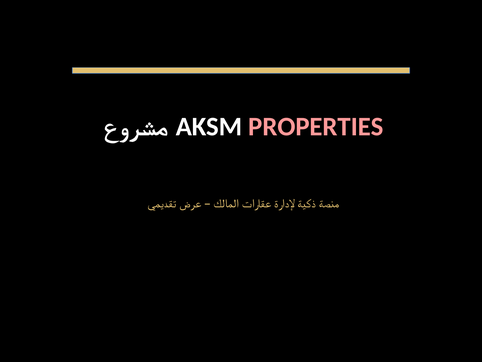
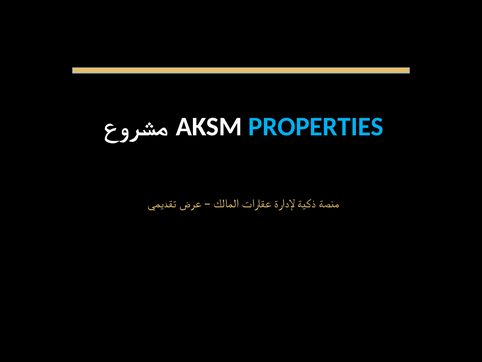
PROPERTIES colour: pink -> light blue (316, 126)
